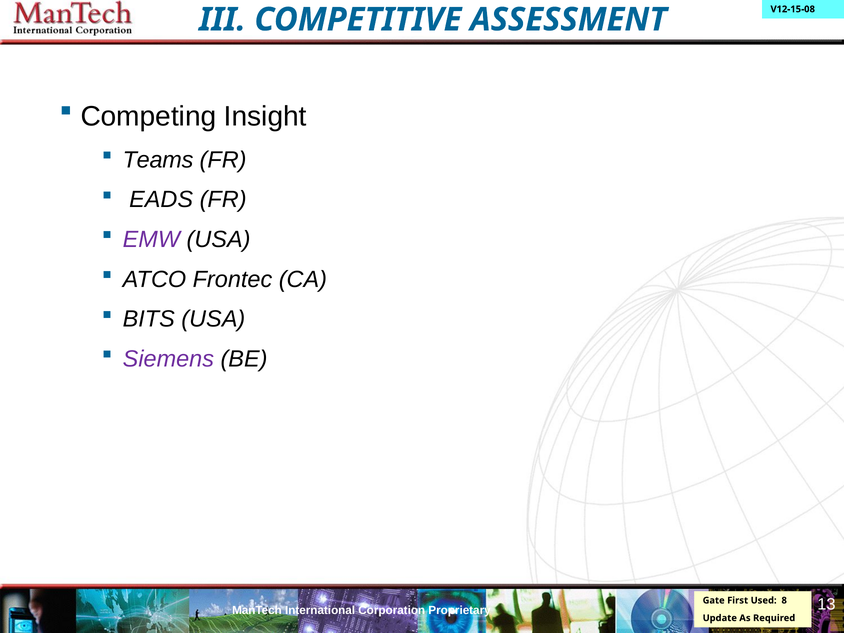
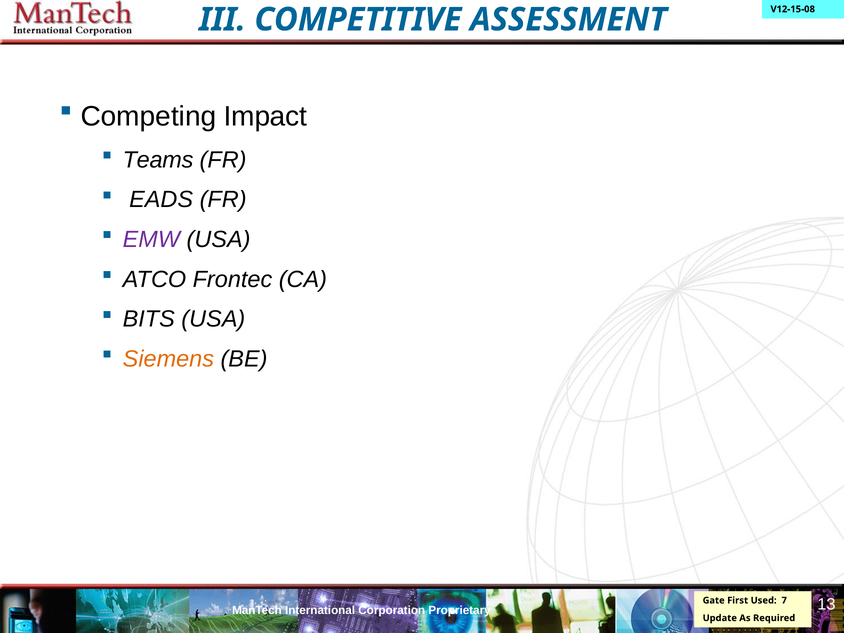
Insight: Insight -> Impact (265, 116)
Siemens colour: purple -> orange (168, 359)
8: 8 -> 7 (784, 600)
